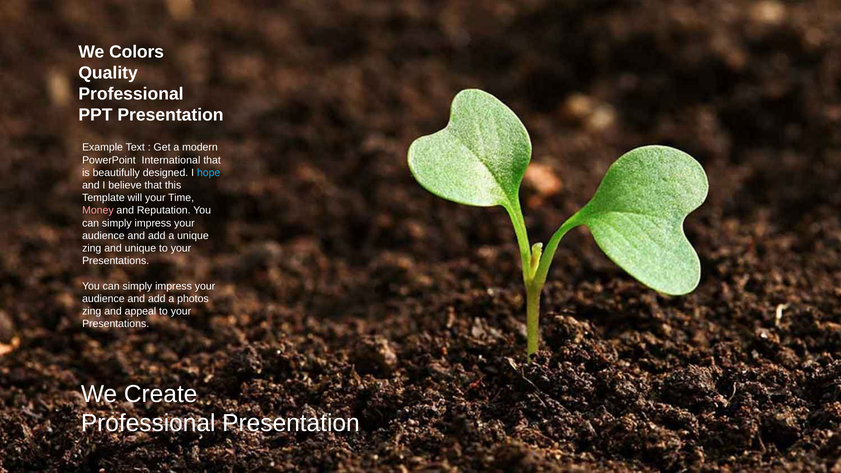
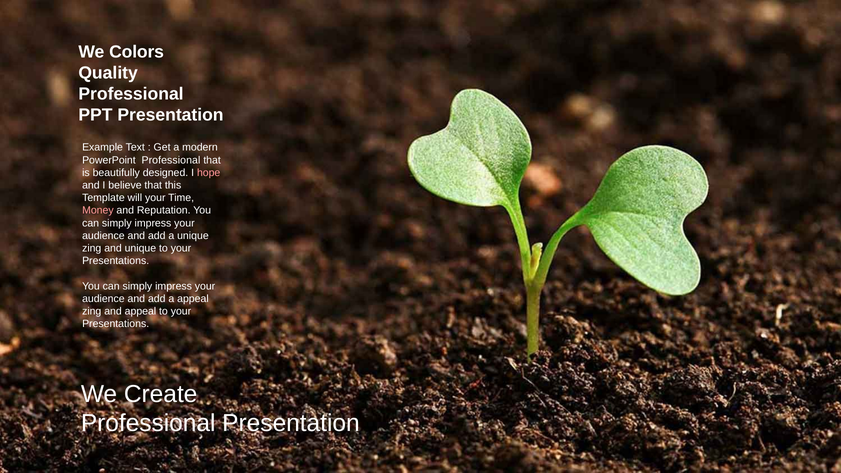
PowerPoint International: International -> Professional (171, 160)
hope colour: light blue -> pink (209, 173)
a photos: photos -> appeal (193, 299)
